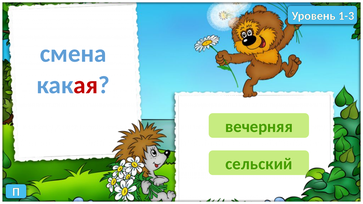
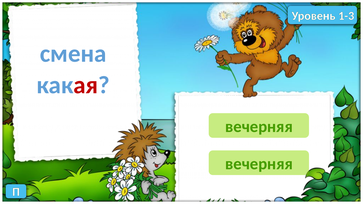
сельский: сельский -> вечерняя (259, 164)
